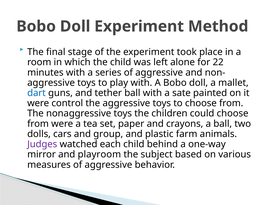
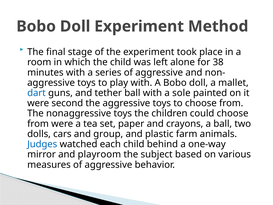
22: 22 -> 38 (218, 62)
sate: sate -> sole (181, 93)
control: control -> second (67, 103)
Judges colour: purple -> blue (42, 144)
